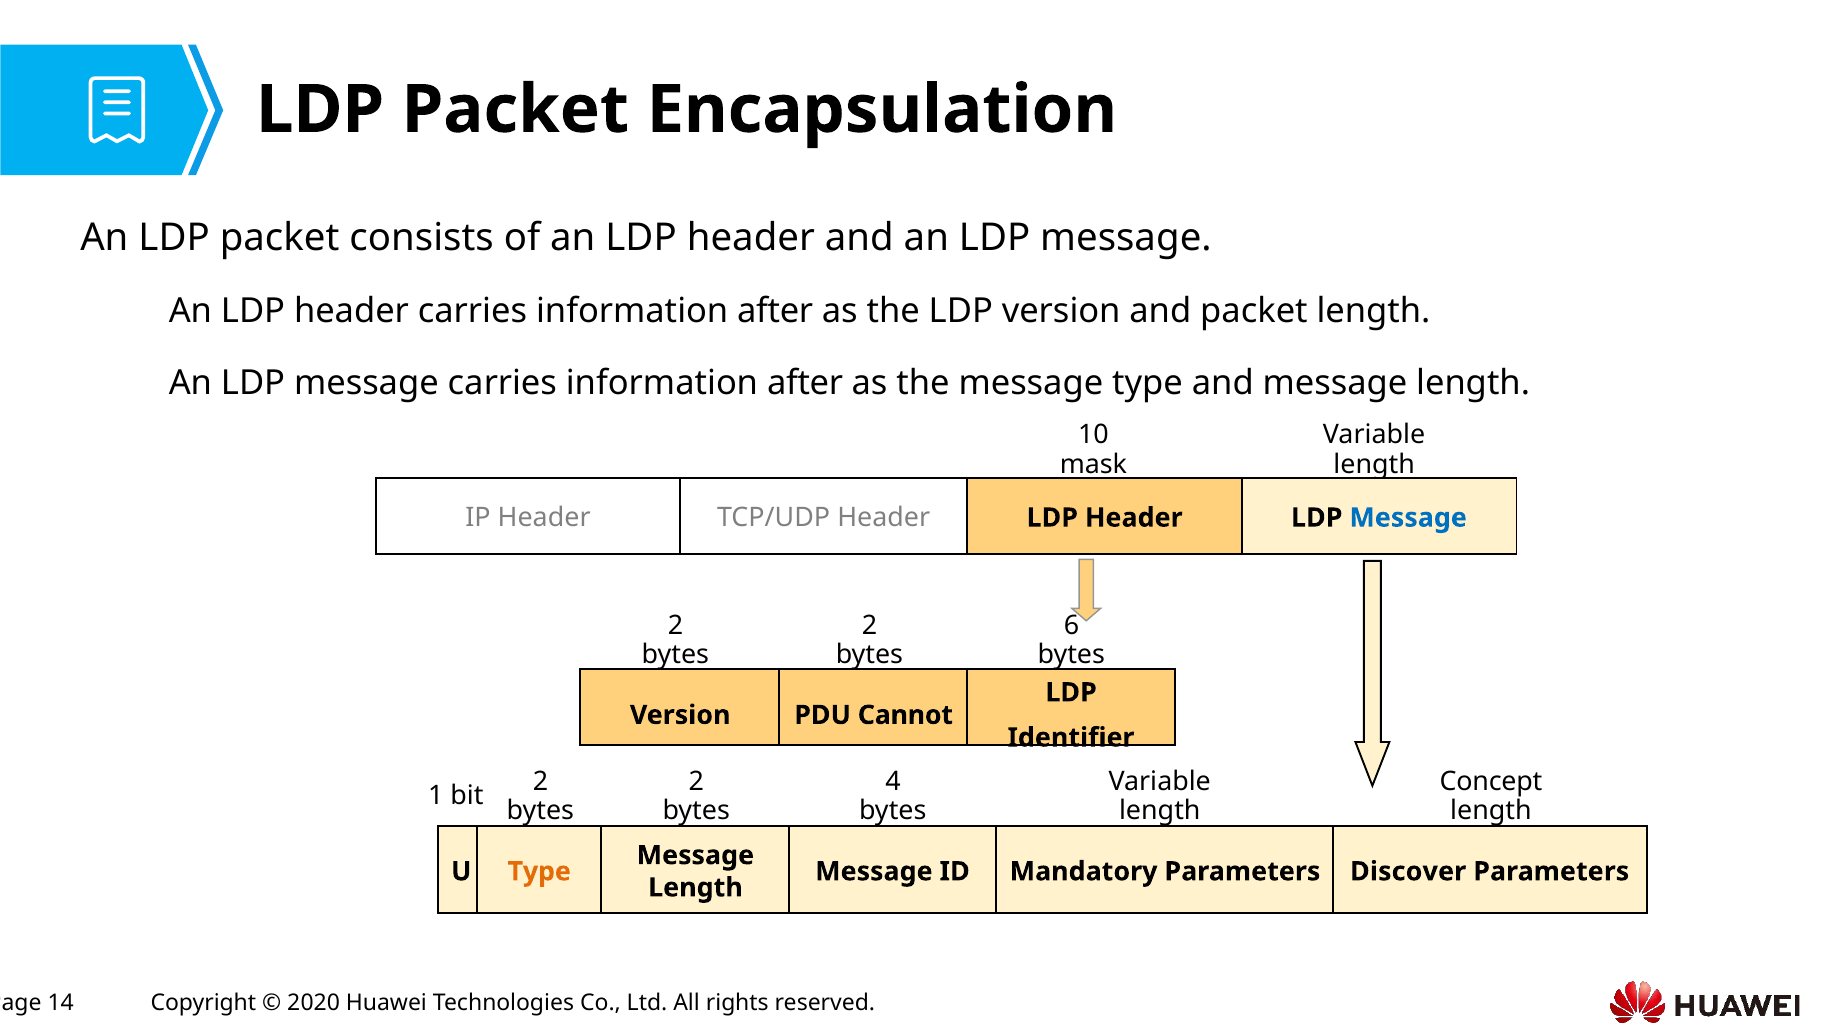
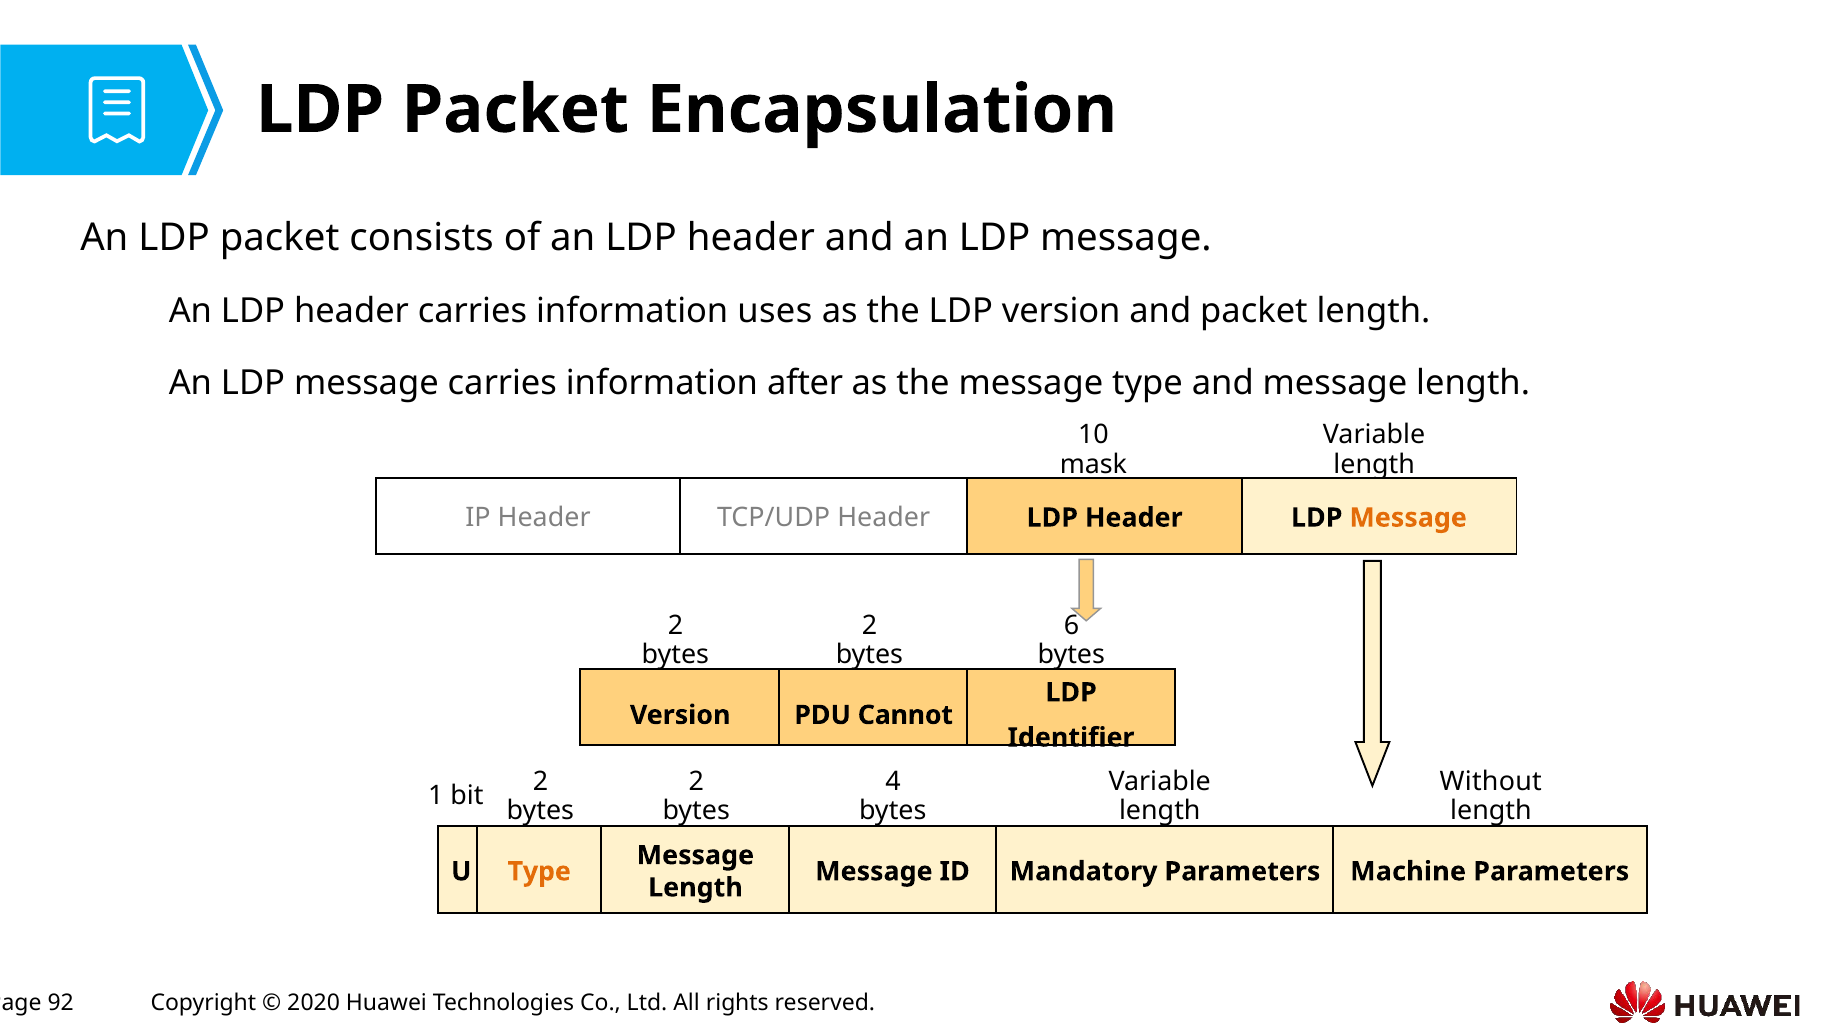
header carries information after: after -> uses (775, 311)
Message colour: blue -> orange (1408, 518)
Concept: Concept -> Without (1491, 781)
Discover: Discover -> Machine (1408, 872)
14: 14 -> 92 (61, 1002)
